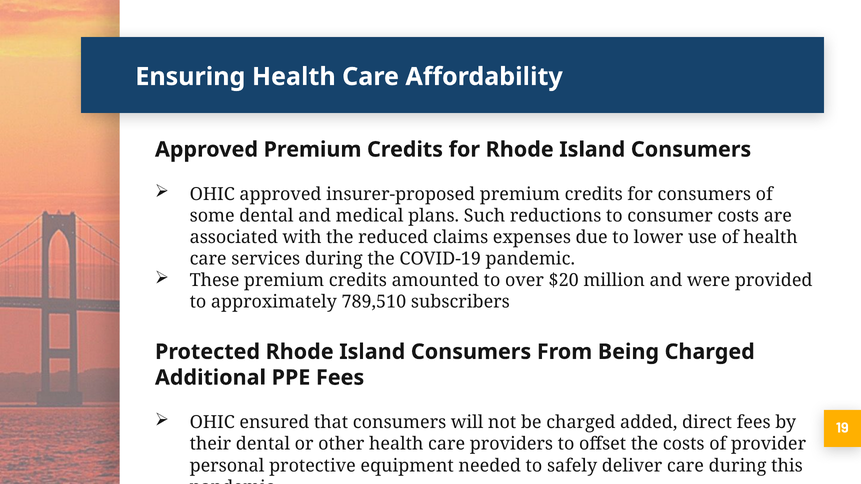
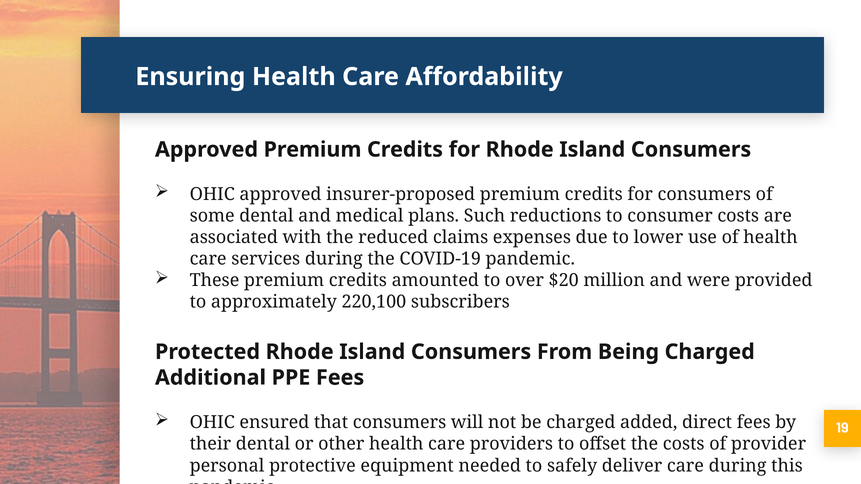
789,510: 789,510 -> 220,100 (374, 302)
